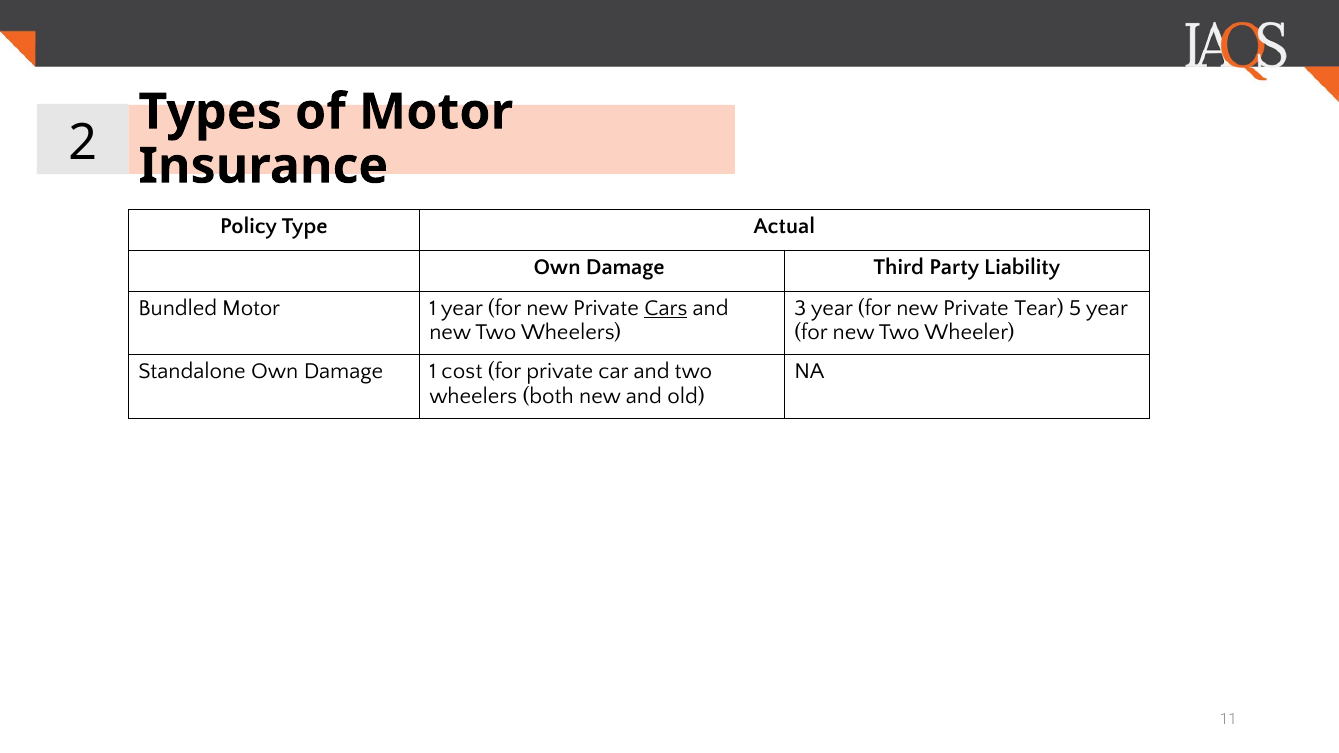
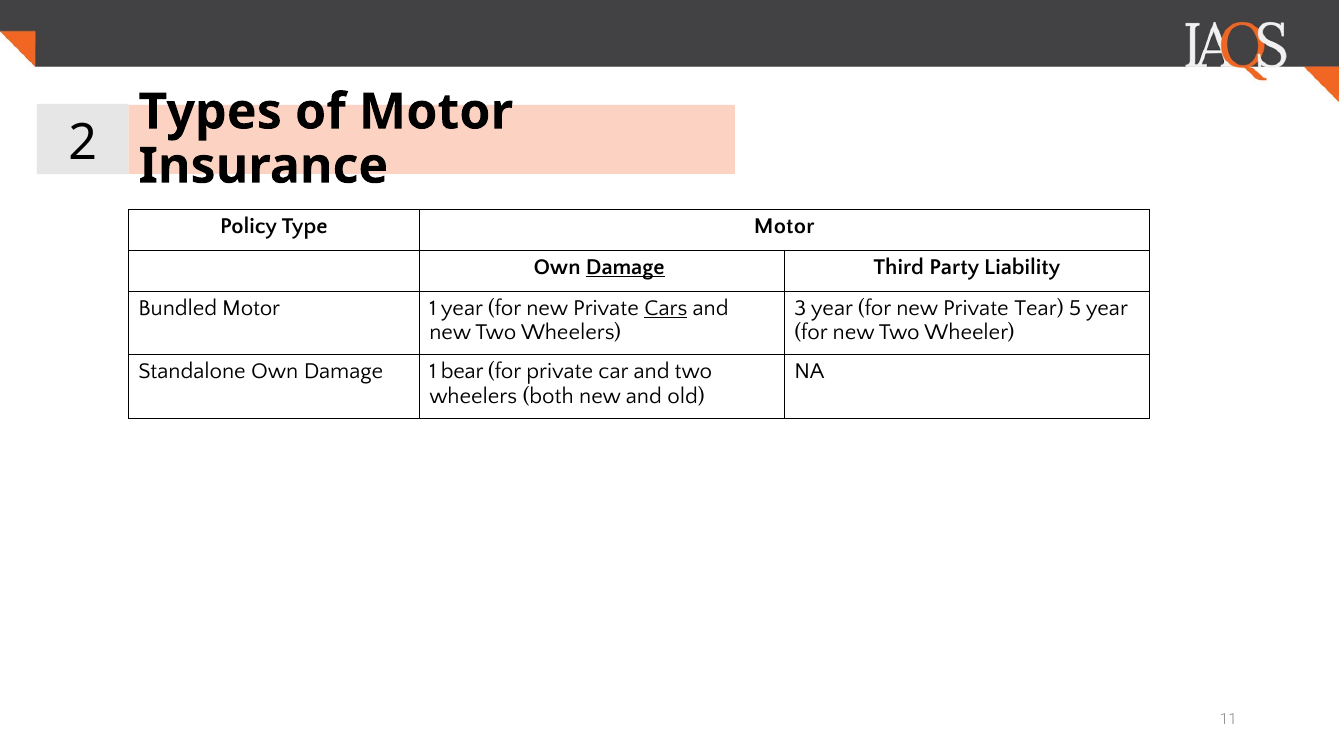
Type Actual: Actual -> Motor (784, 226)
Damage underline: none -> present (625, 267)
cost: cost -> bear (462, 371)
